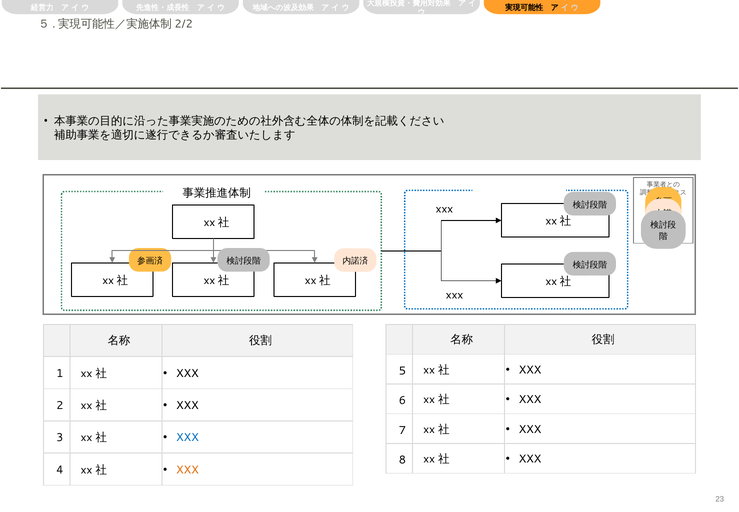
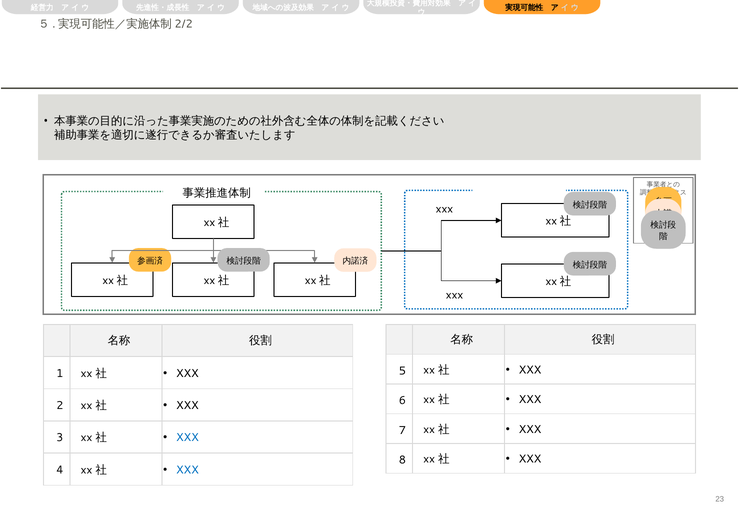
XXX colour: orange -> blue (187, 469)
